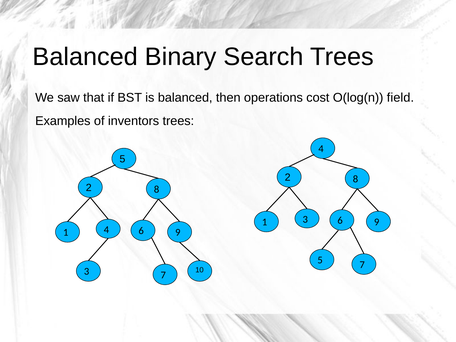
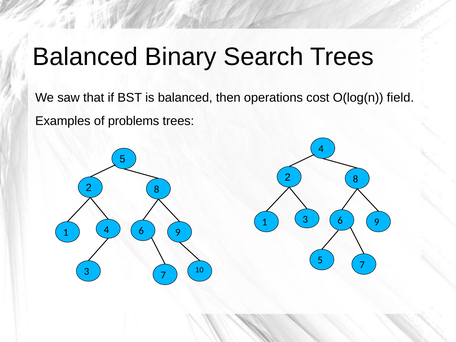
inventors: inventors -> problems (134, 121)
